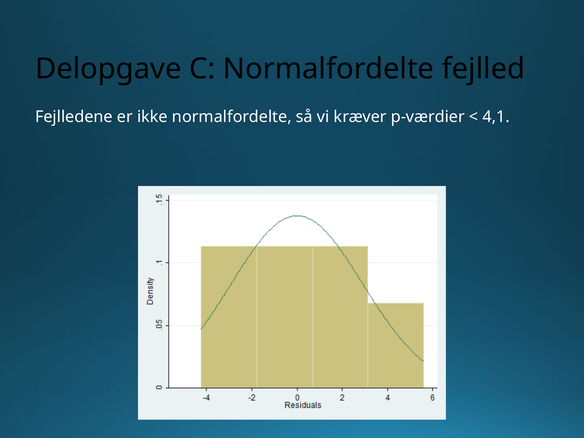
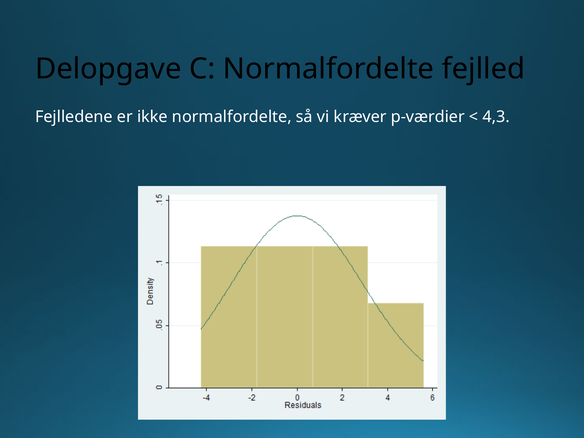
4,1: 4,1 -> 4,3 (496, 117)
